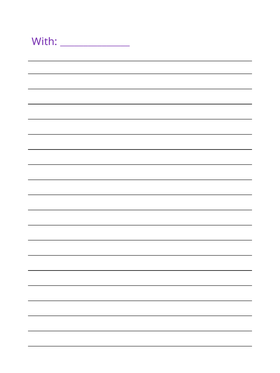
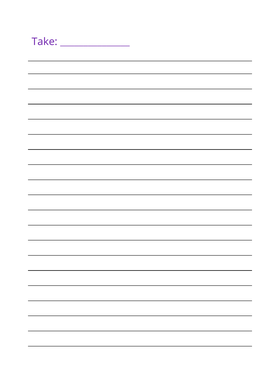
With: With -> Take (45, 42)
